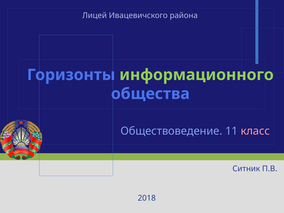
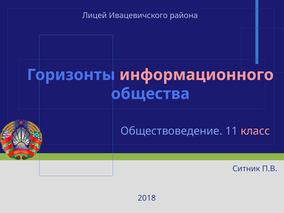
информационного colour: light green -> pink (197, 75)
